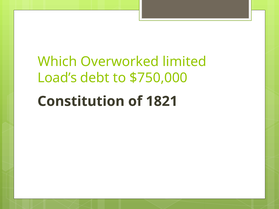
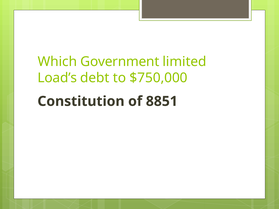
Overworked: Overworked -> Government (120, 62)
1821: 1821 -> 8851 (162, 101)
